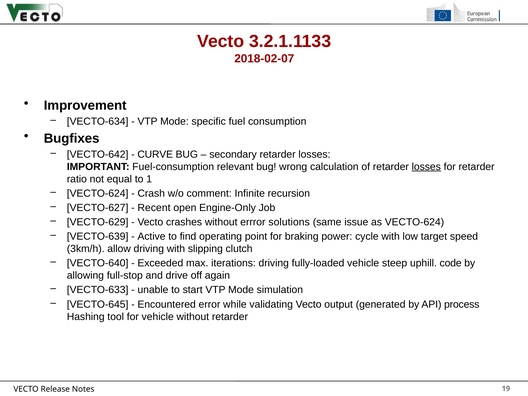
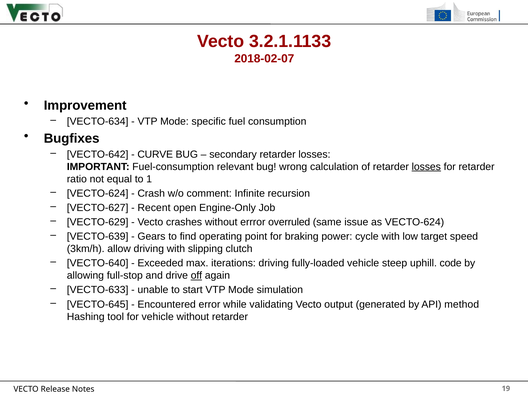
solutions: solutions -> overruled (289, 222)
Active: Active -> Gears (151, 237)
off underline: none -> present (196, 276)
process: process -> method (462, 304)
